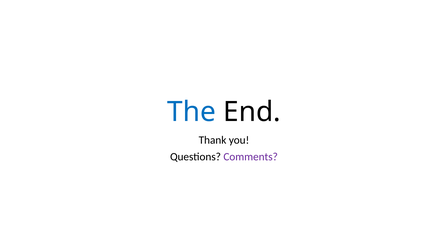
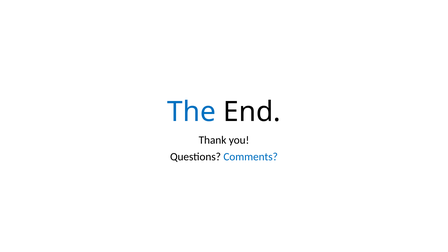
Comments colour: purple -> blue (251, 157)
